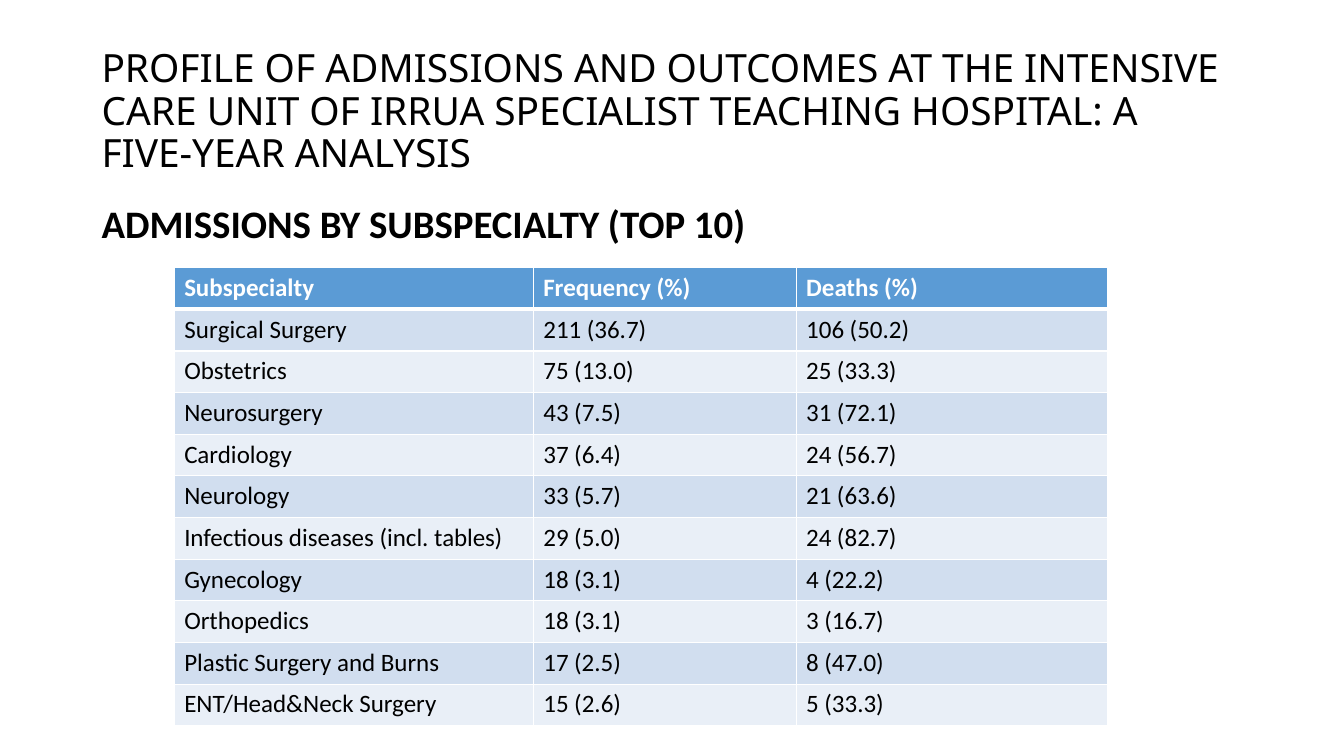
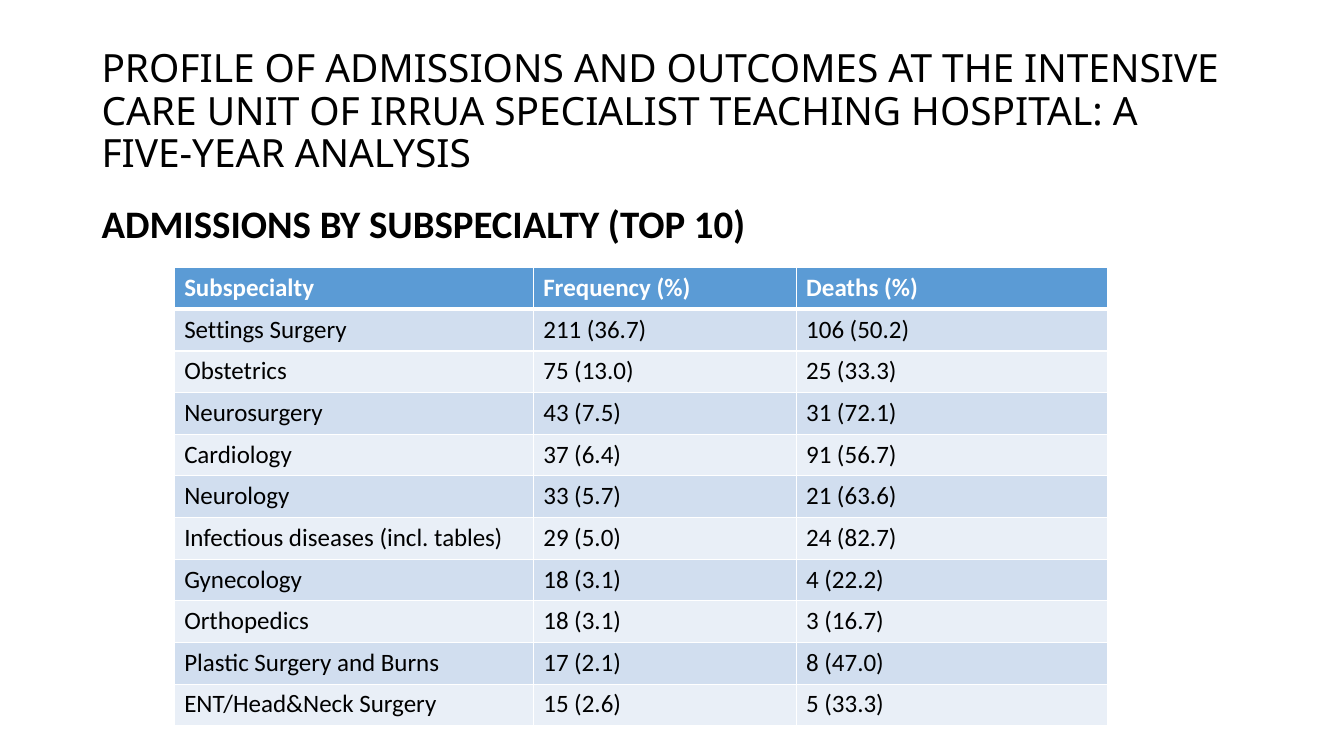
Surgical: Surgical -> Settings (224, 330)
6.4 24: 24 -> 91 (819, 455)
2.5: 2.5 -> 2.1 (598, 663)
